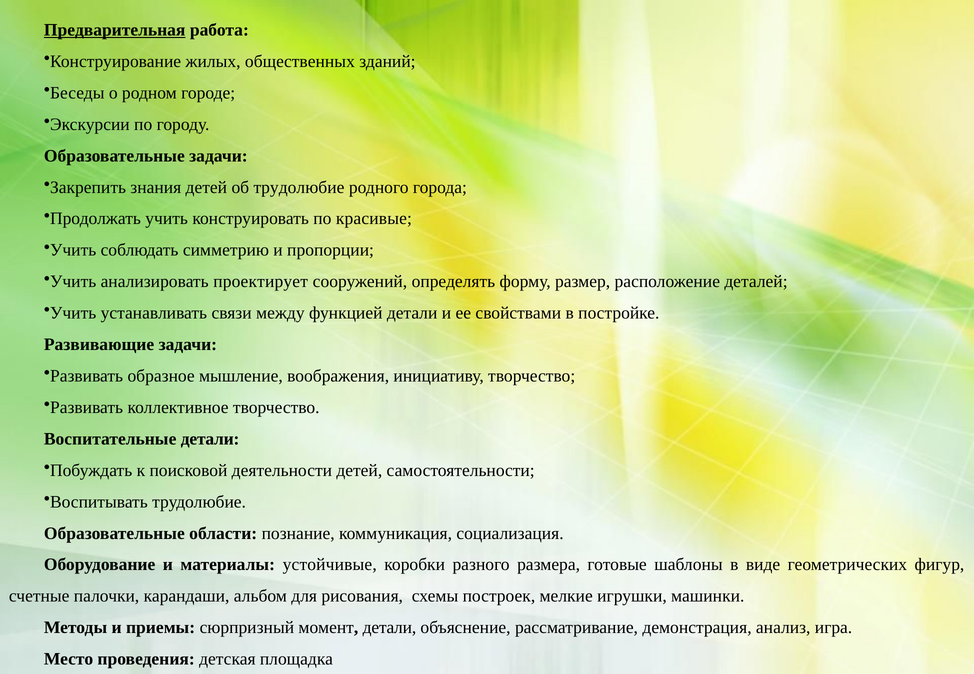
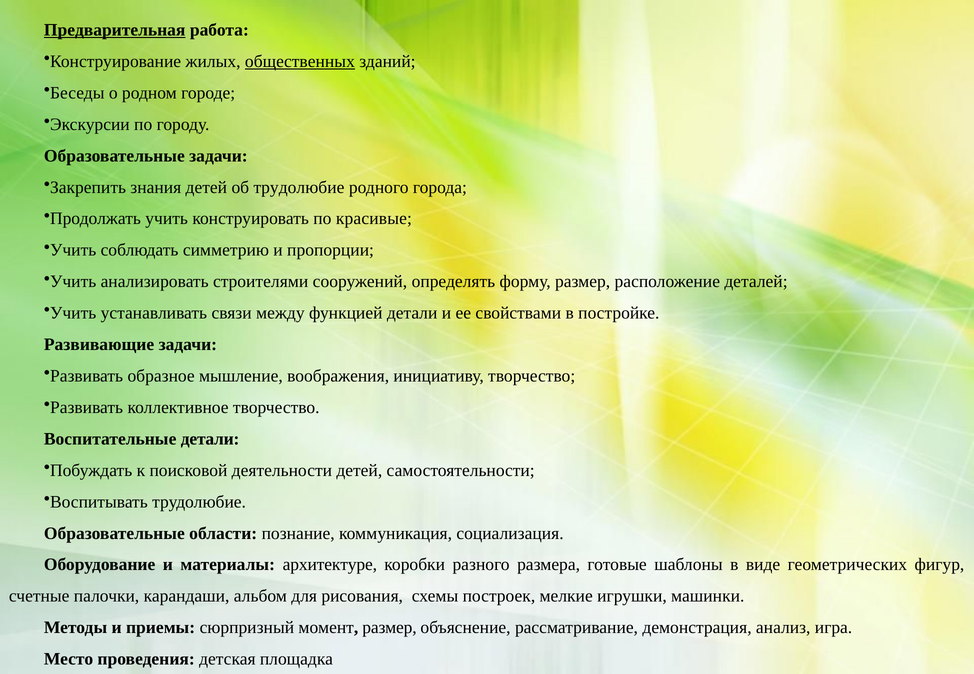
общественных underline: none -> present (300, 61)
проектирует: проектирует -> строителями (261, 282)
устойчивые: устойчивые -> архитектуре (330, 565)
момент детали: детали -> размер (389, 628)
